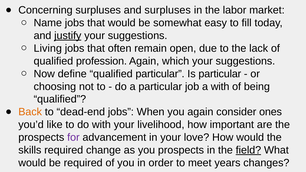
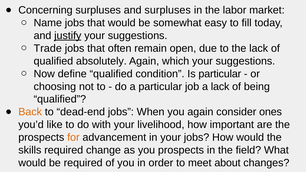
Living: Living -> Trade (48, 48)
profession: profession -> absolutely (101, 61)
qualified particular: particular -> condition (160, 74)
a with: with -> lack (220, 87)
for colour: purple -> orange (73, 138)
your love: love -> jobs (197, 138)
field underline: present -> none (248, 150)
years: years -> about (228, 163)
